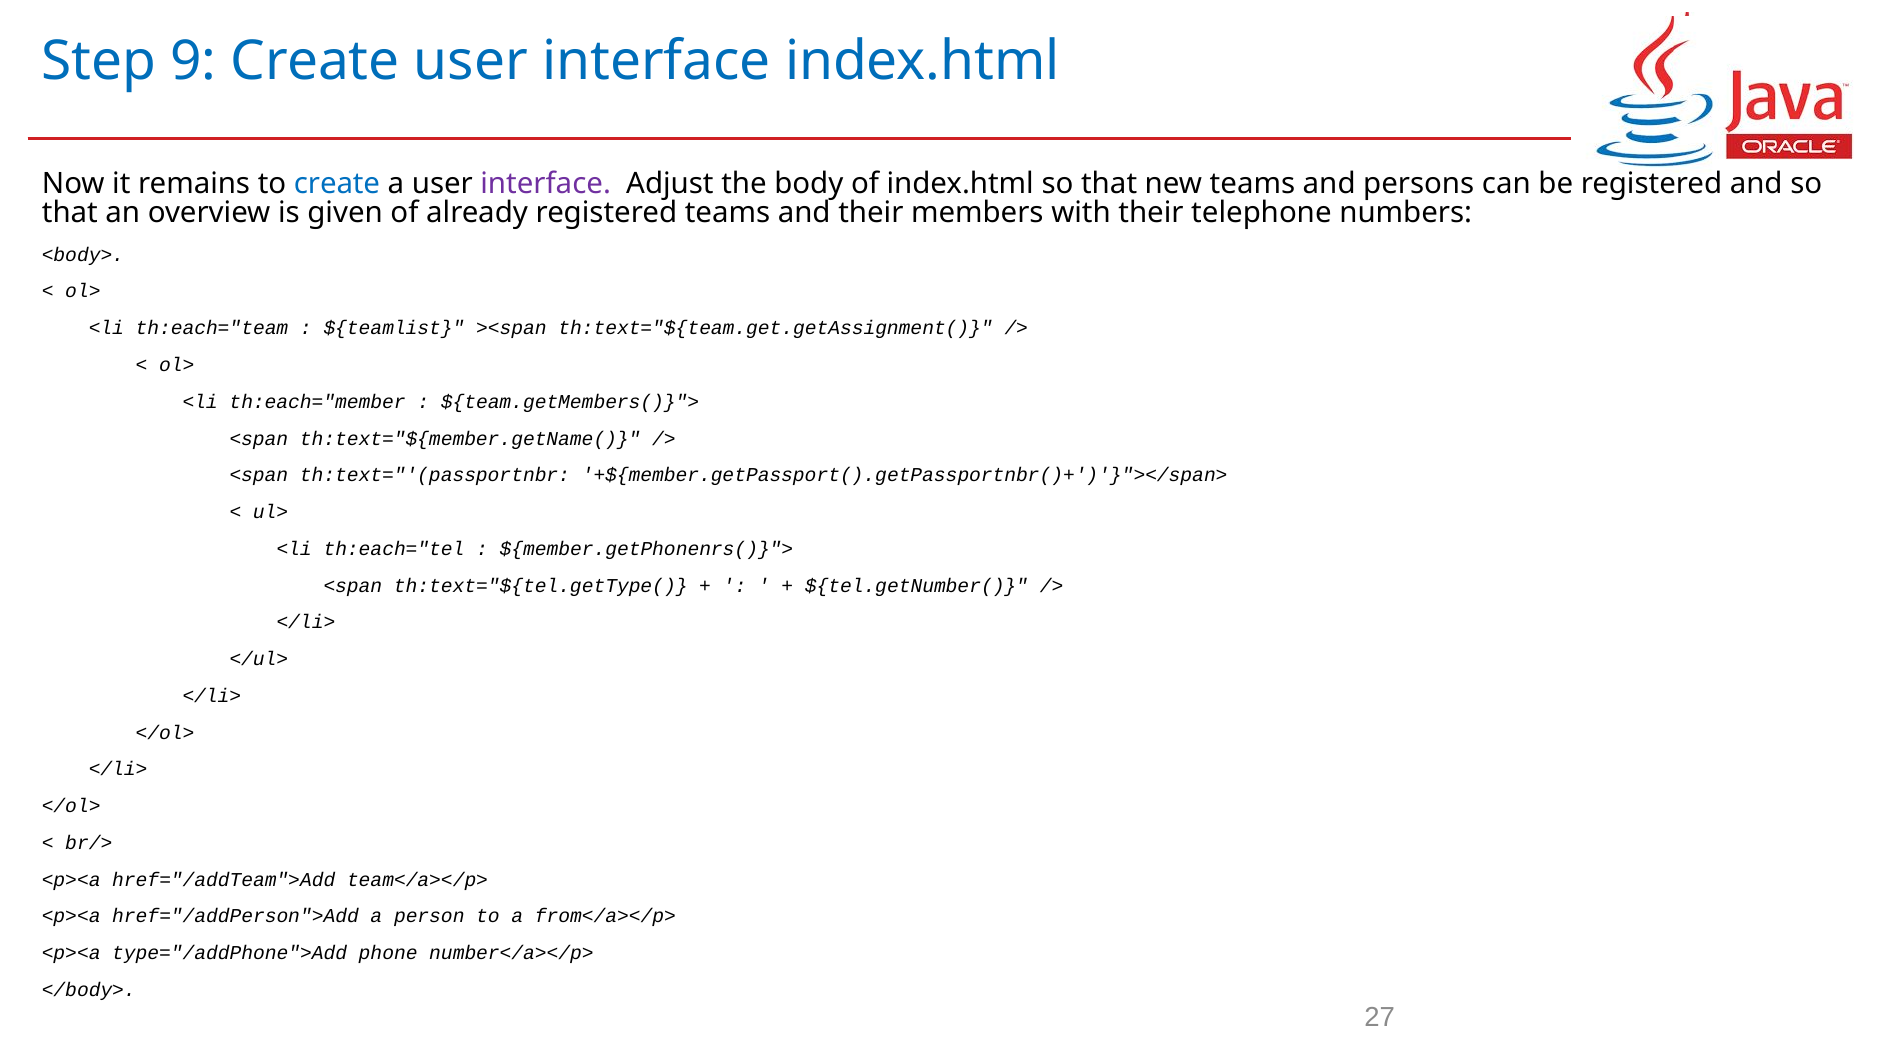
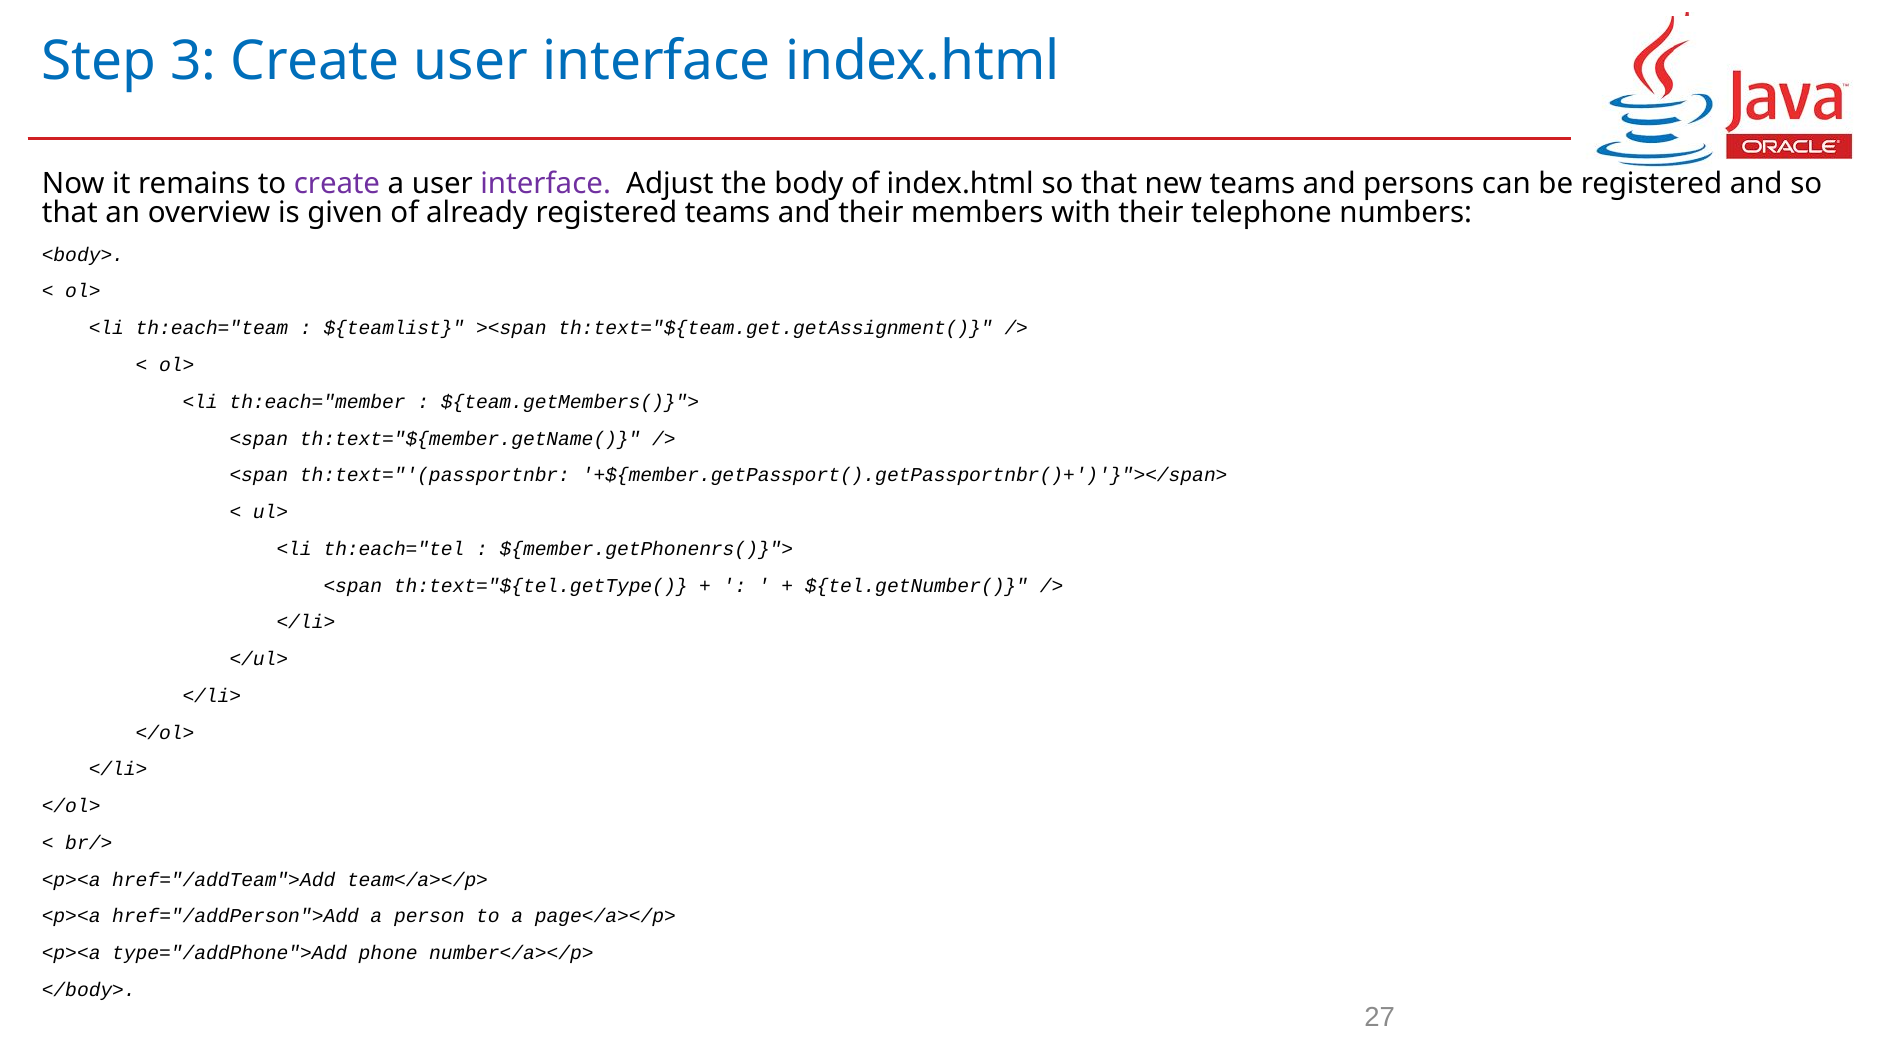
9: 9 -> 3 (194, 61)
create colour: blue -> purple (337, 184)
from</a></p>: from</a></p> -> page</a></p> (605, 916)
